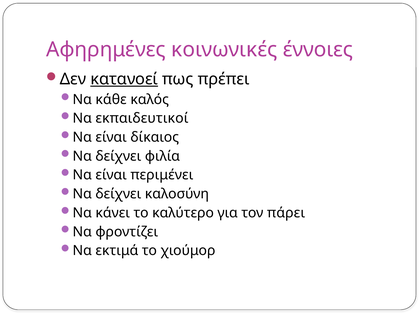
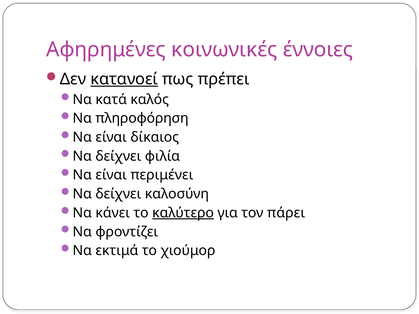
κάθε: κάθε -> κατά (111, 99)
εκπαιδευτικοί: εκπαιδευτικοί -> πληροφόρηση (142, 118)
καλύτερο underline: none -> present (183, 213)
